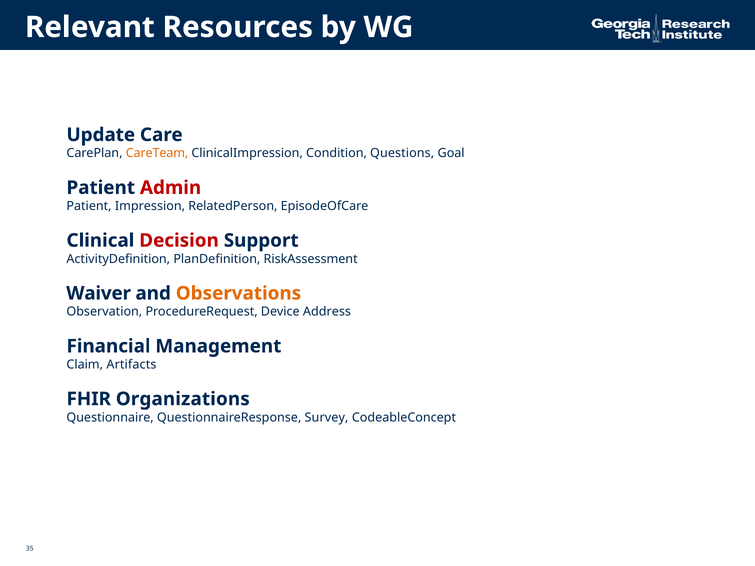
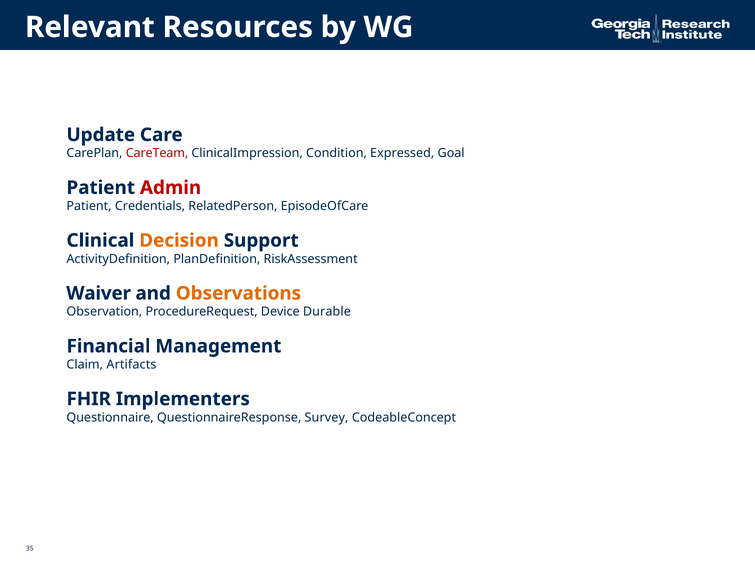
CareTeam colour: orange -> red (157, 153)
Questions: Questions -> Expressed (402, 153)
Impression: Impression -> Credentials (150, 206)
Decision colour: red -> orange (179, 241)
Address: Address -> Durable (327, 312)
Organizations: Organizations -> Implementers (183, 399)
